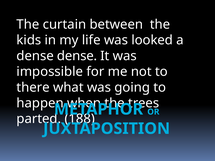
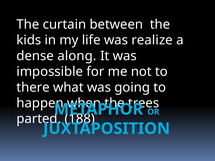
looked: looked -> realize (152, 40)
dense dense: dense -> along (77, 56)
